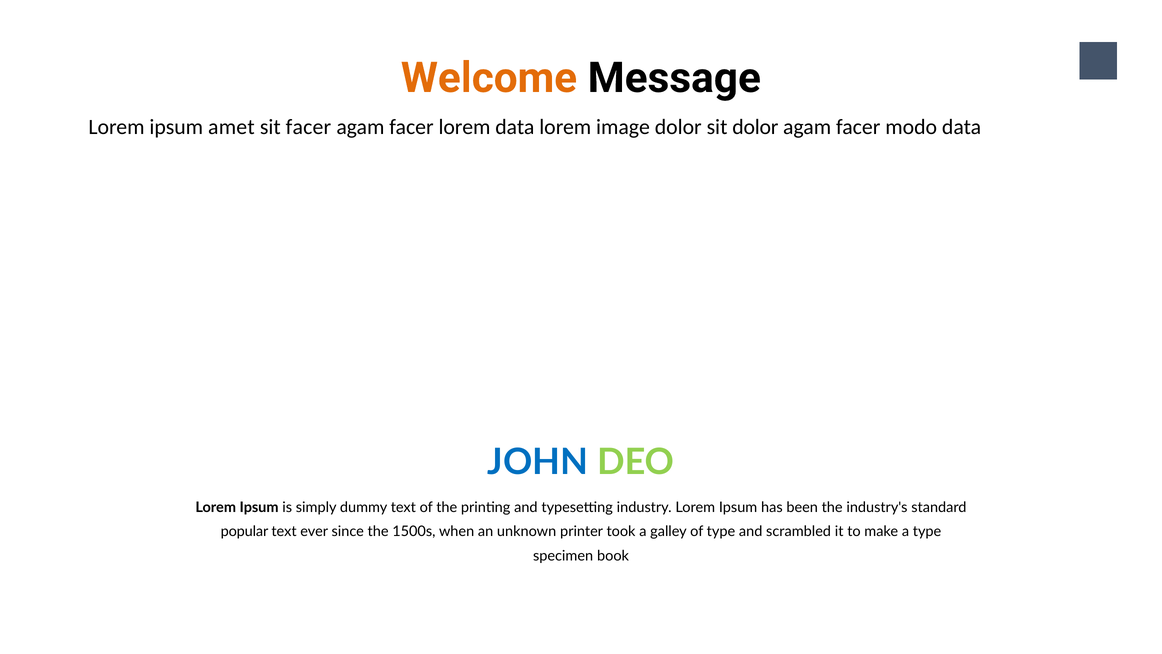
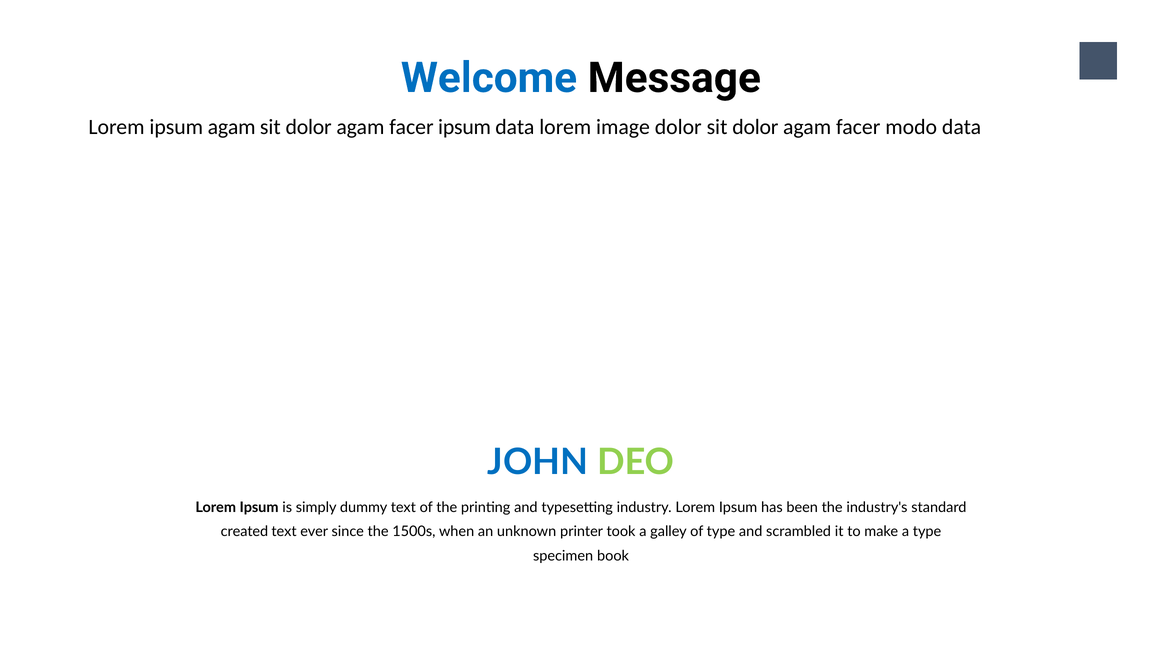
Welcome colour: orange -> blue (489, 78)
ipsum amet: amet -> agam (232, 127)
facer: facer -> dolor (309, 127)
facer lorem: lorem -> ipsum (465, 127)
popular: popular -> created (244, 531)
